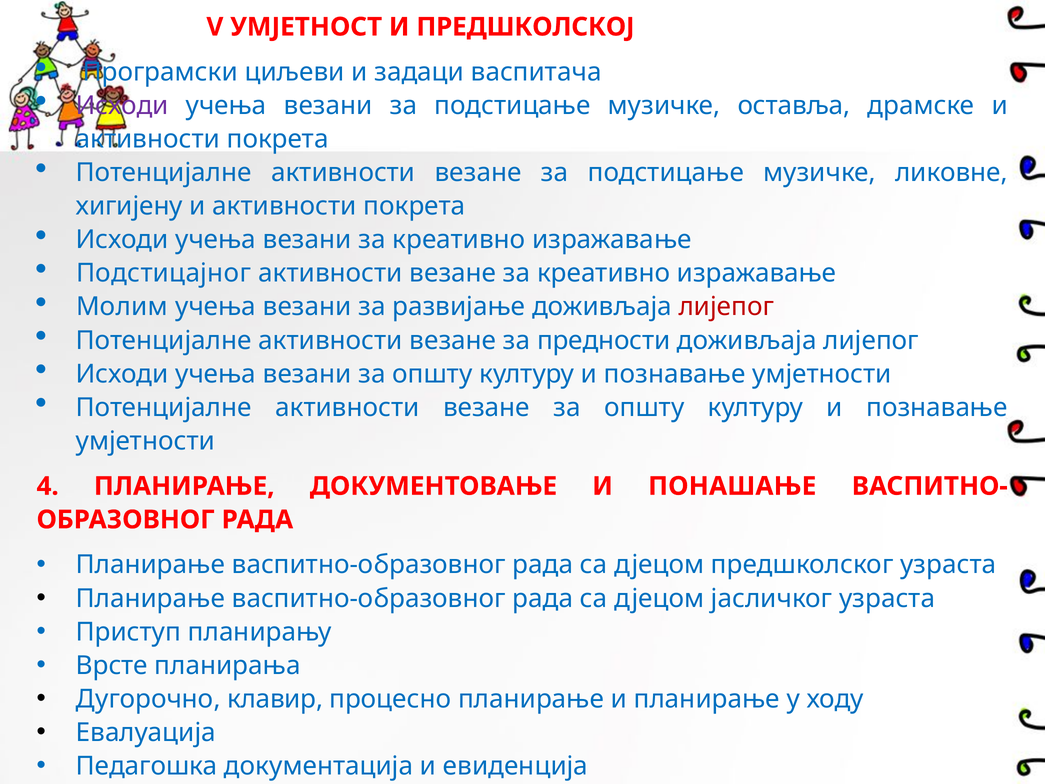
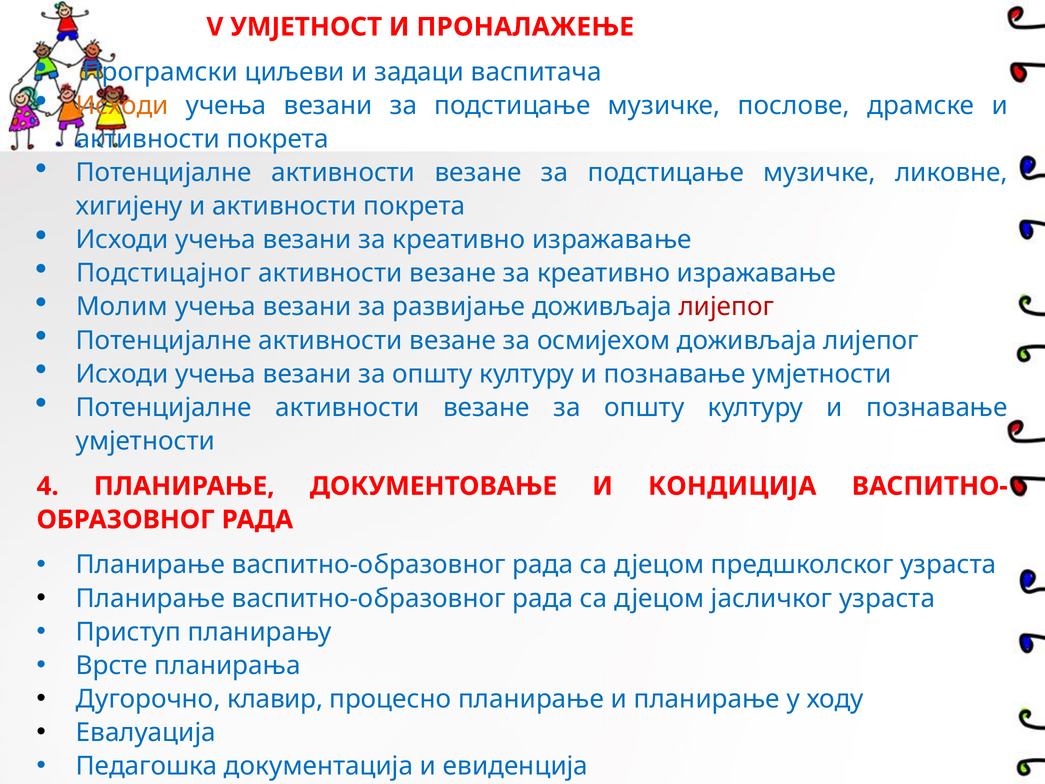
ПРЕДШКОЛСКОЈ: ПРЕДШКОЛСКОЈ -> ПРОНАЛАЖЕЊЕ (525, 27)
Исходи colour: purple -> orange (122, 106)
оставља: оставља -> послове (794, 106)
предности: предности -> осмијехом (604, 340)
ПОНАШАЊЕ: ПОНАШАЊЕ -> КОНДИЦИЈА (732, 486)
